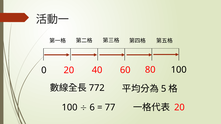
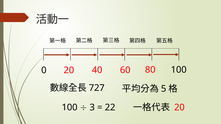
772: 772 -> 727 (97, 88)
6: 6 -> 3 (92, 108)
77: 77 -> 22 (110, 108)
